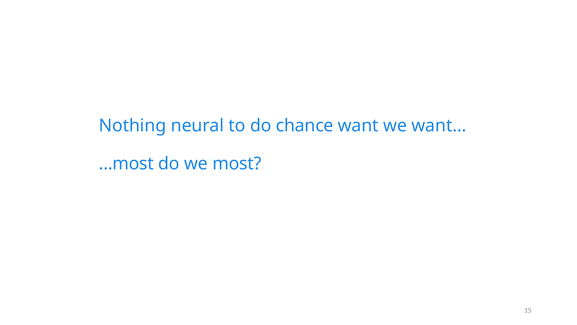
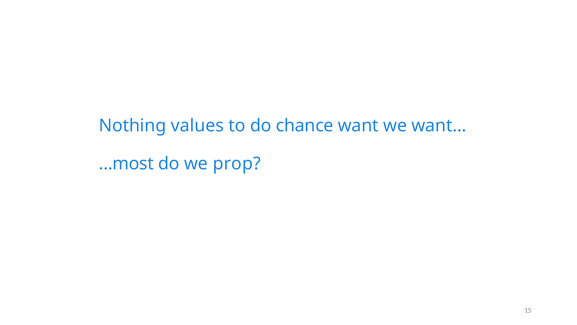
neural: neural -> values (197, 125)
most: most -> prop (237, 164)
